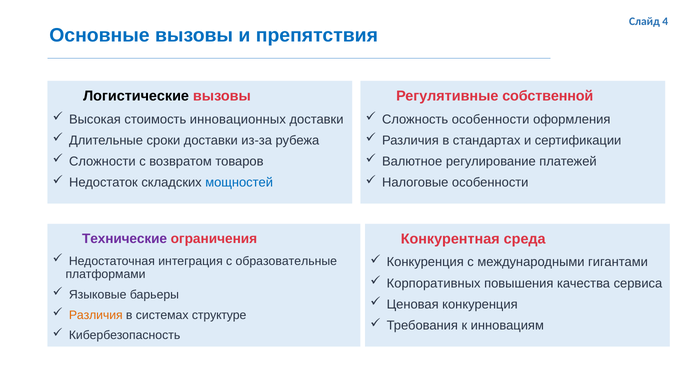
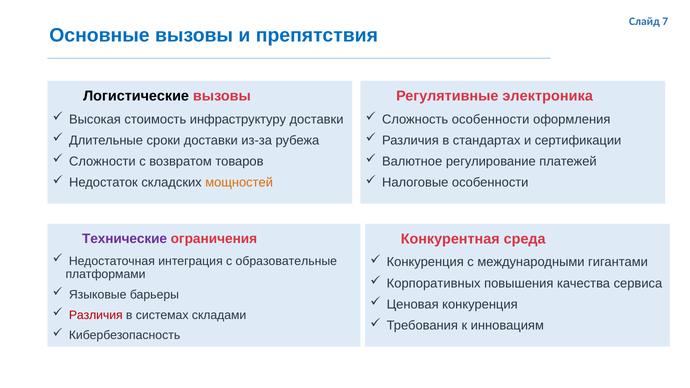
4: 4 -> 7 (665, 21)
собственной: собственной -> электроника (548, 96)
инновационных: инновационных -> инфраструктуру (238, 119)
мощностей colour: blue -> orange (239, 183)
Различия colour: orange -> red (96, 315)
структуре: структуре -> складами (219, 315)
